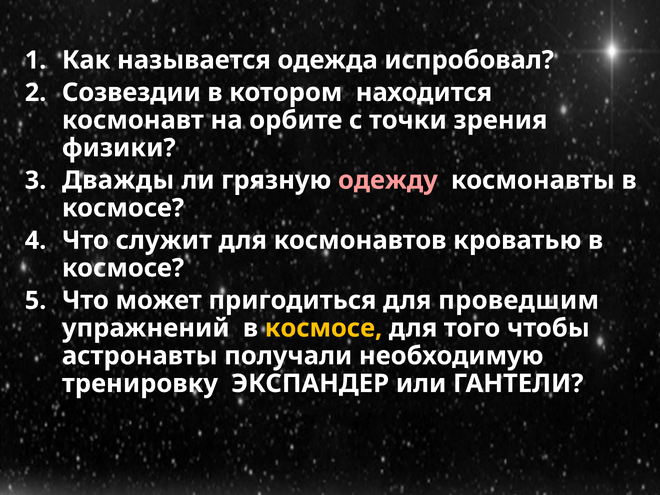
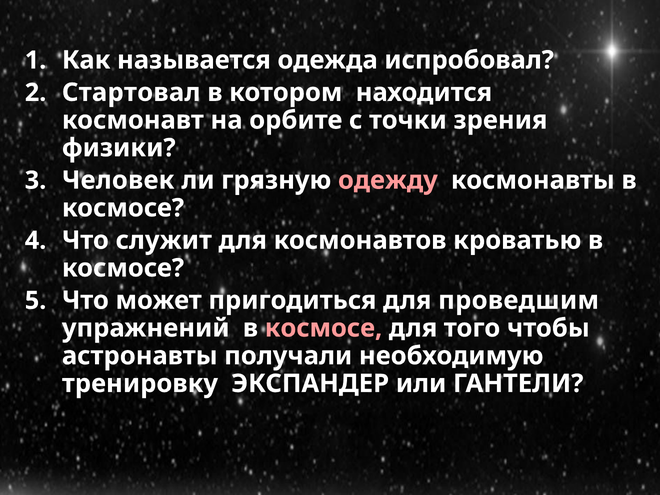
Созвездии: Созвездии -> Стартовал (131, 92)
Дважды: Дважды -> Человек (118, 180)
космосе colour: yellow -> pink (324, 328)
